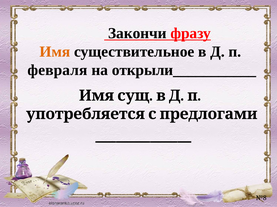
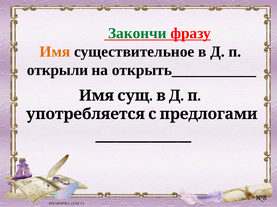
Закончи colour: black -> green (137, 33)
февраля: февраля -> открыли (58, 70)
открыли___________: открыли___________ -> открыть___________ (184, 70)
